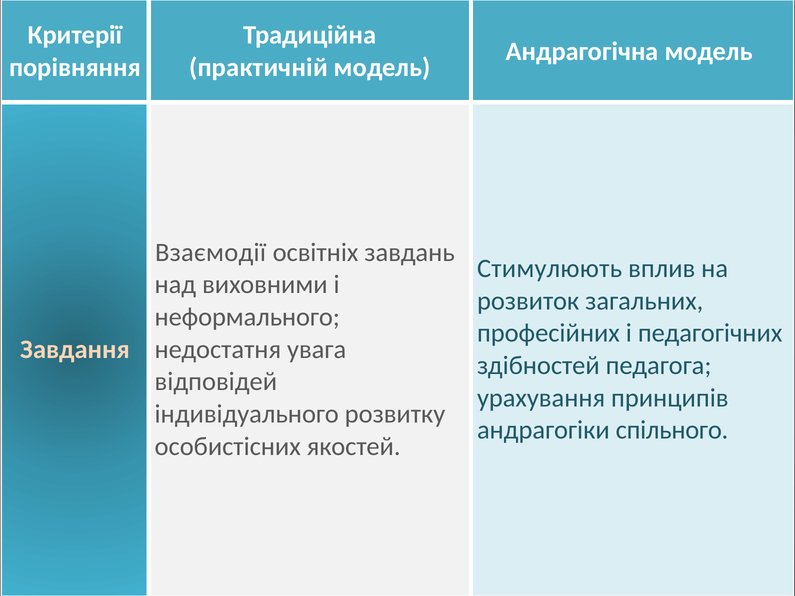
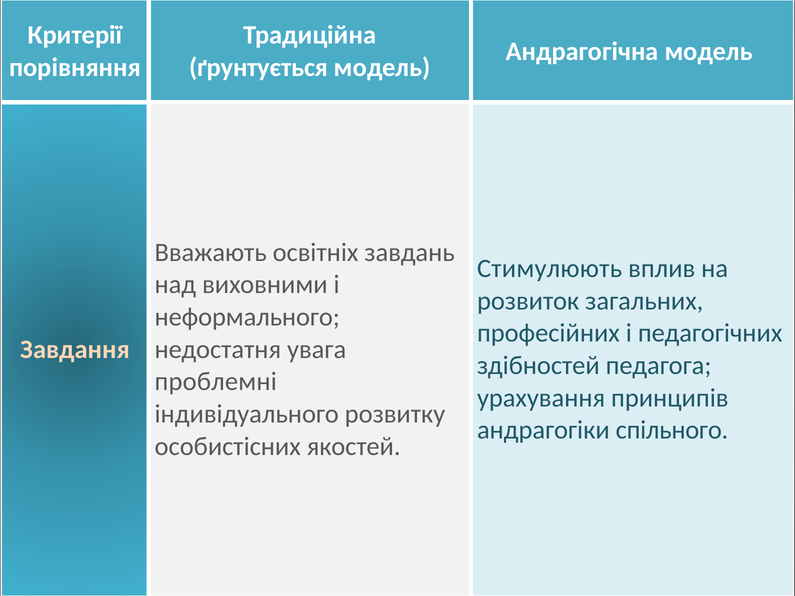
практичній: практичній -> ґрунтується (259, 68)
Взаємодії: Взаємодії -> Вважають (211, 253)
відповідей: відповідей -> проблемні (216, 382)
